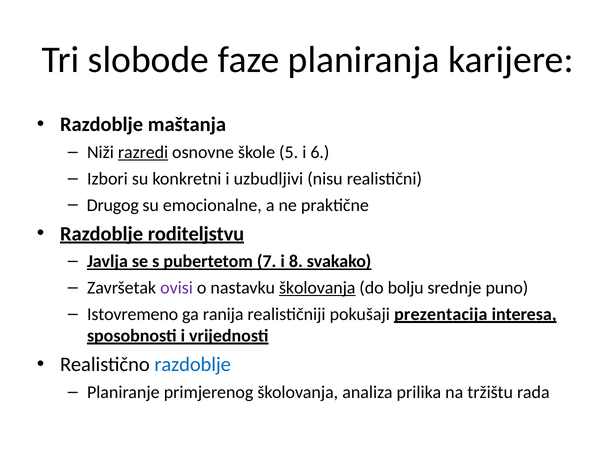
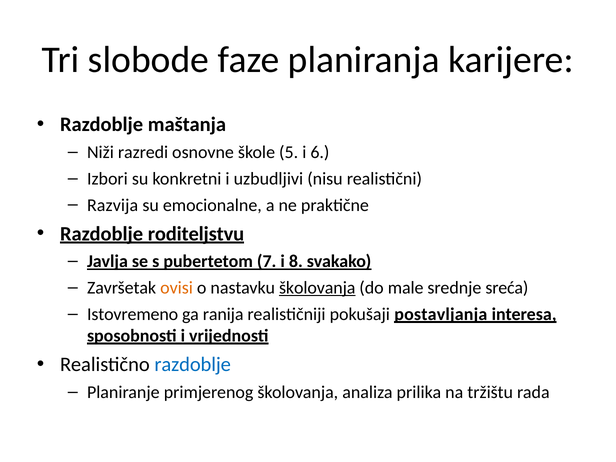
razredi underline: present -> none (143, 152)
Drugog: Drugog -> Razvija (113, 205)
ovisi colour: purple -> orange (177, 288)
bolju: bolju -> male (406, 288)
puno: puno -> sreća (507, 288)
prezentacija: prezentacija -> postavljanja (441, 314)
